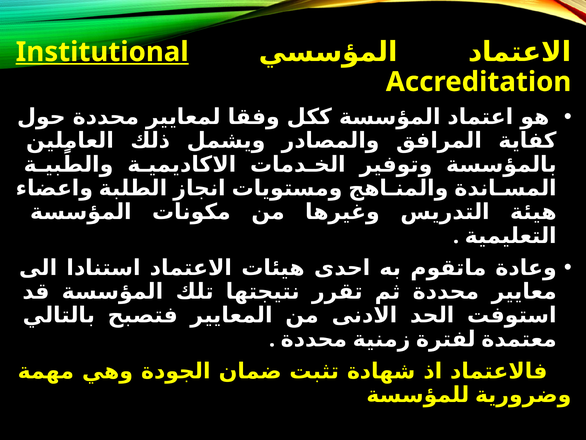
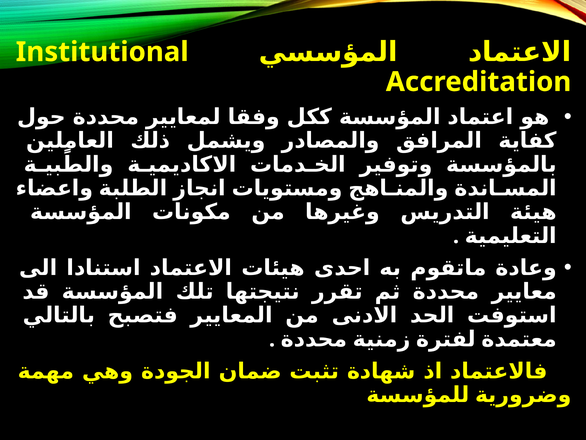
Institutional underline: present -> none (102, 52)
